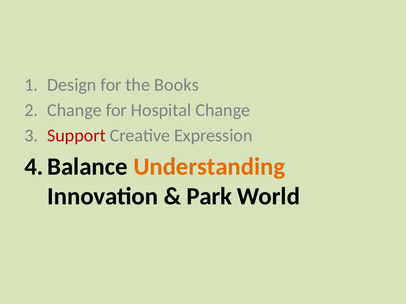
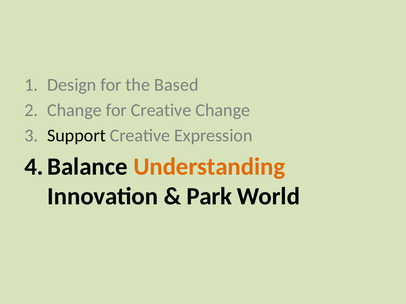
Books: Books -> Based (176, 85)
for Hospital: Hospital -> Creative (161, 110)
Support colour: red -> black (76, 136)
